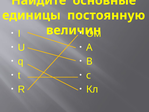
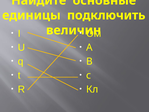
постоянную: постоянную -> подключить (106, 15)
